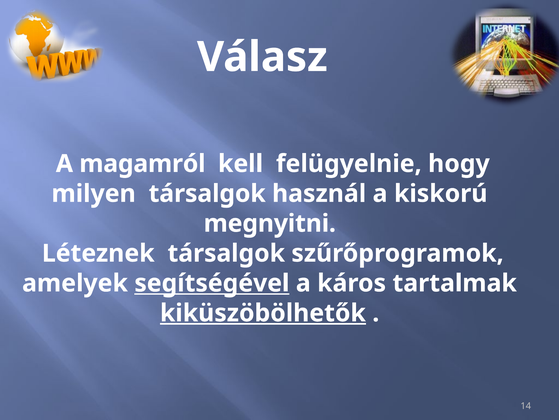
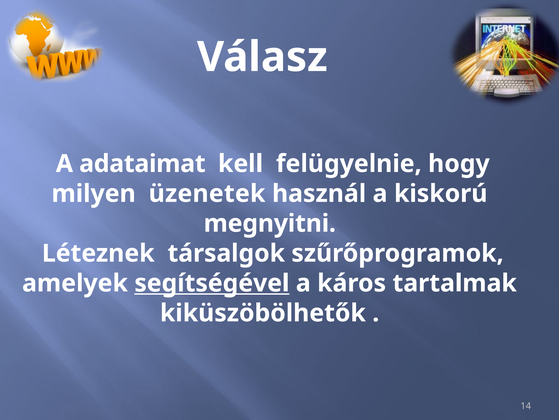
magamról: magamról -> adataimat (142, 163)
milyen társalgok: társalgok -> üzenetek (207, 193)
kiküszöbölhetők underline: present -> none (263, 313)
